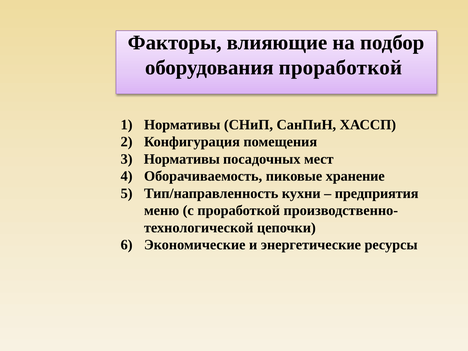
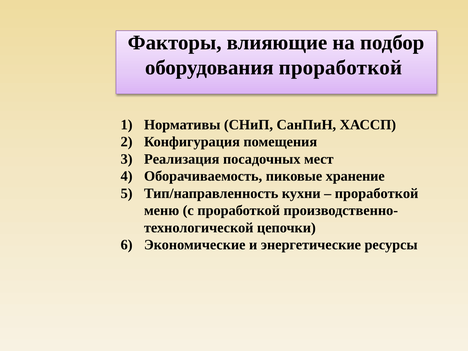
Нормативы: Нормативы -> Реализация (182, 159)
предприятия: предприятия -> проработкой (377, 193)
